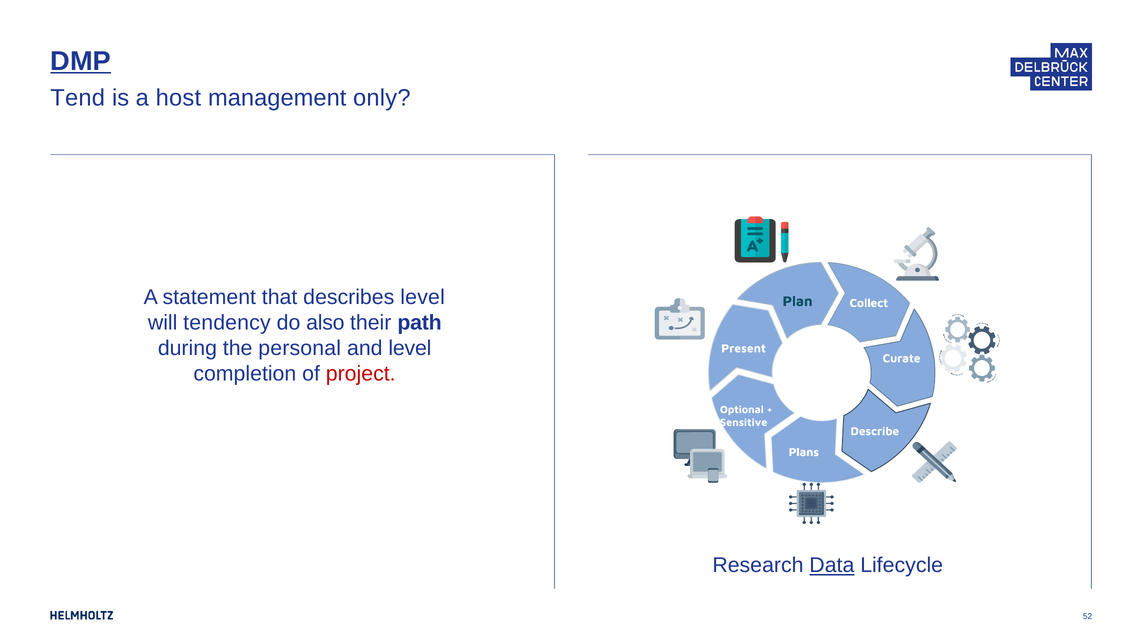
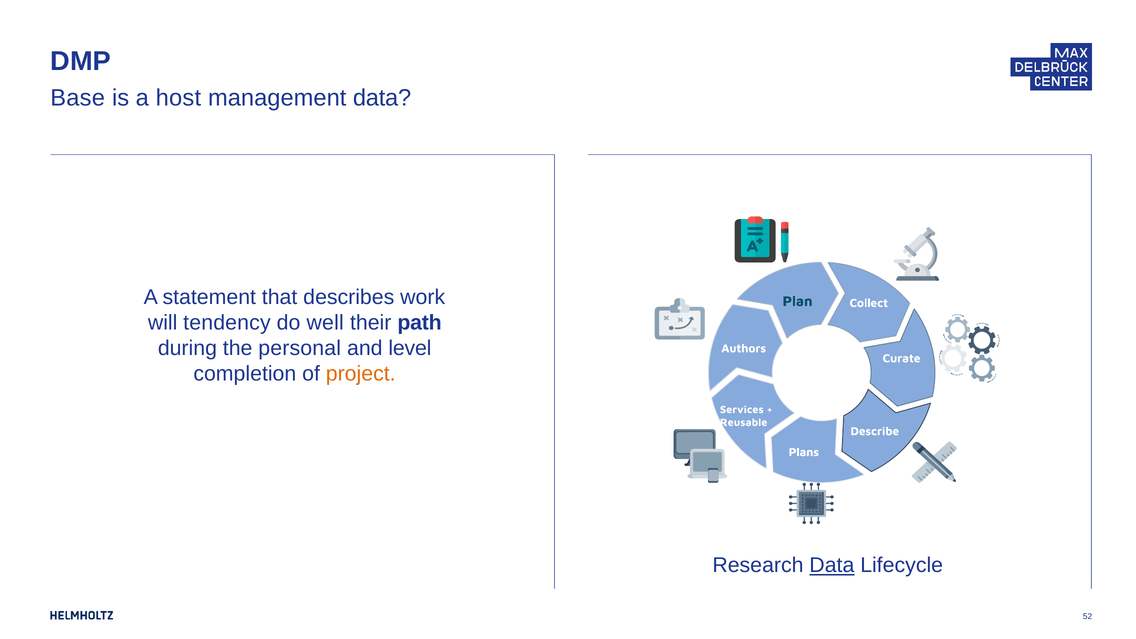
DMP underline: present -> none (81, 61)
Tend: Tend -> Base (78, 98)
management only: only -> data (382, 98)
describes level: level -> work (423, 297)
also: also -> well (325, 323)
Present: Present -> Authors (744, 348)
project colour: red -> orange (361, 374)
Optional: Optional -> Services (742, 410)
Sensitive: Sensitive -> Reusable (744, 422)
